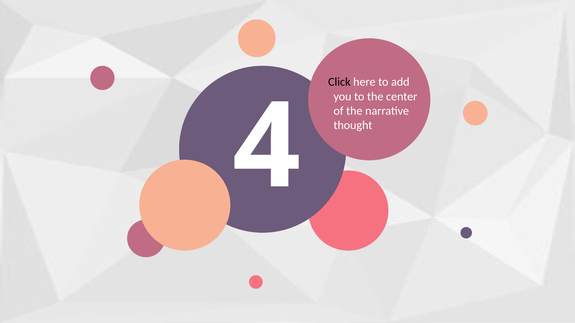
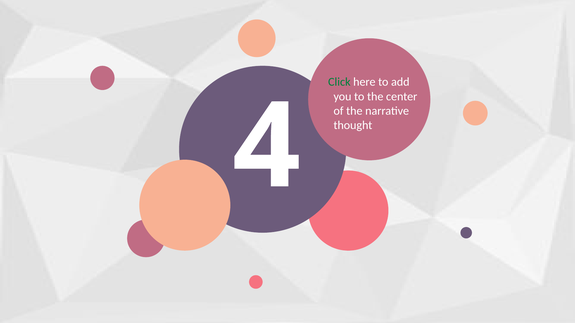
Click colour: black -> green (339, 82)
